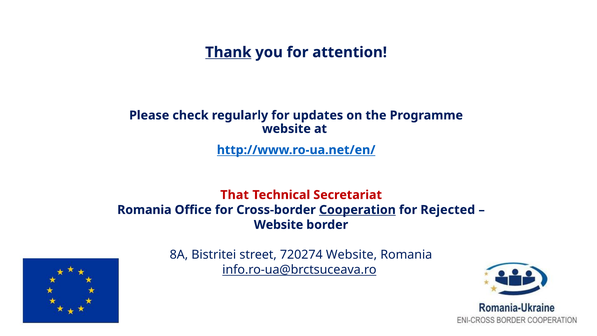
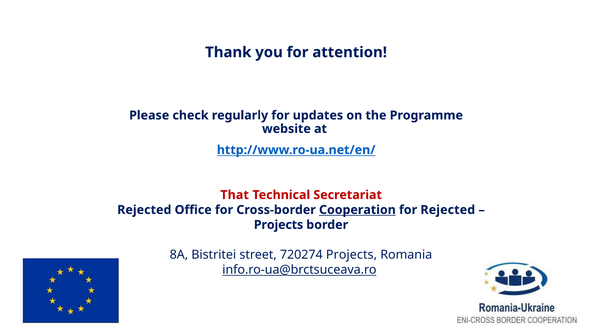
Thank underline: present -> none (228, 52)
Romania: Romania -> Rejected (144, 210)
Website: Website -> Projects (279, 225)
720274 Website: Website -> Projects (351, 255)
